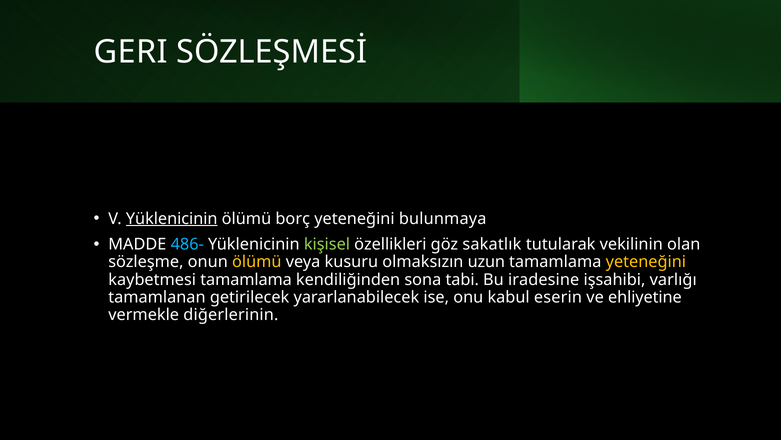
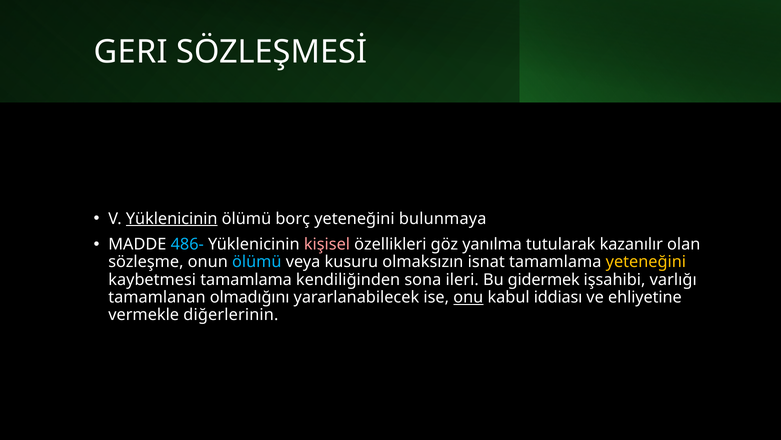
kişisel colour: light green -> pink (327, 244)
sakatlık: sakatlık -> yanılma (492, 244)
vekilinin: vekilinin -> kazanılır (631, 244)
ölümü colour: yellow -> light blue (257, 262)
uzun: uzun -> isnat (486, 262)
tabi: tabi -> ileri (462, 279)
iradesine: iradesine -> gidermek (544, 279)
getirilecek: getirilecek -> olmadığını (250, 297)
onu underline: none -> present (468, 297)
eserin: eserin -> iddiası (558, 297)
